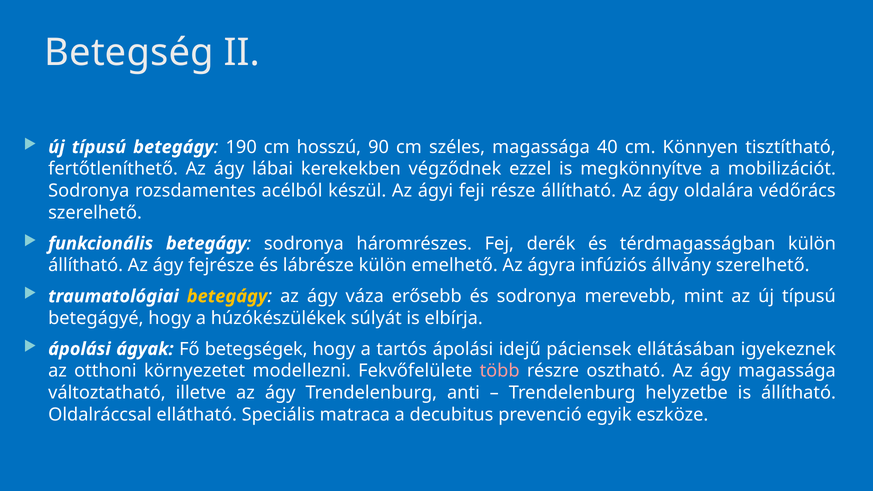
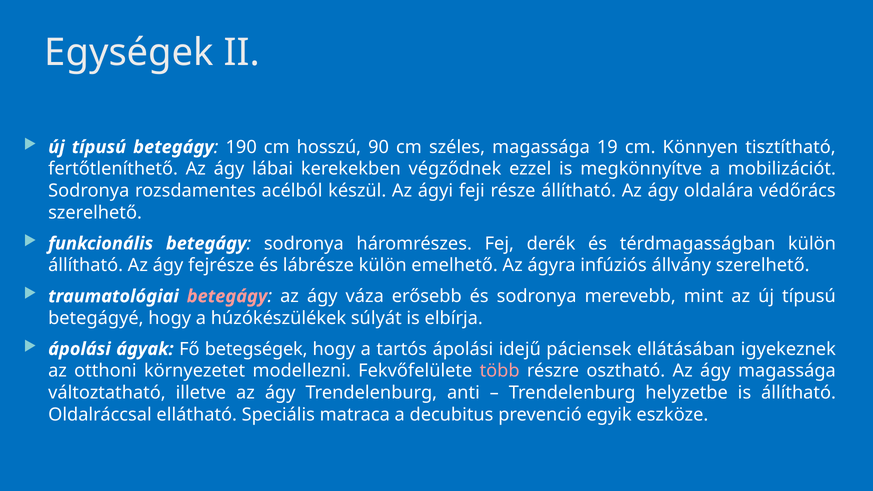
Betegség: Betegség -> Egységek (129, 53)
40: 40 -> 19 (607, 147)
betegágy colour: yellow -> pink (227, 296)
